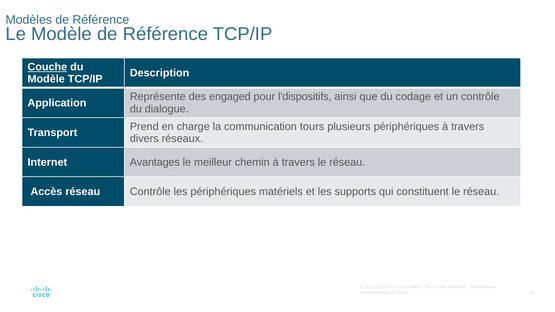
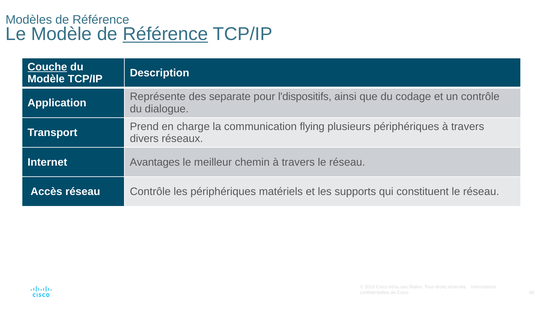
Référence underline: none -> present (165, 34)
engaged: engaged -> separate (230, 97)
tours: tours -> flying (312, 127)
